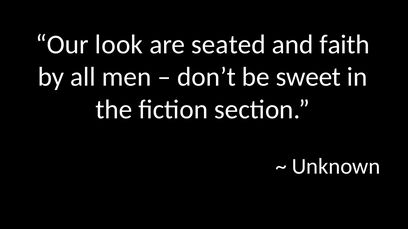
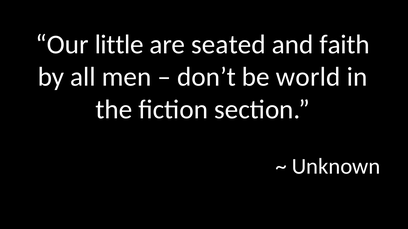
look: look -> little (119, 45)
sweet: sweet -> world (308, 77)
